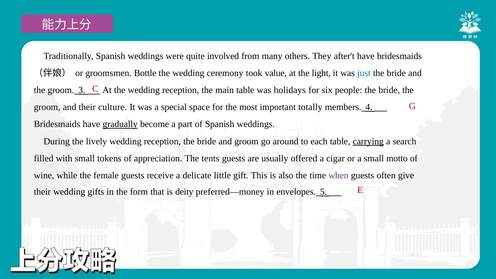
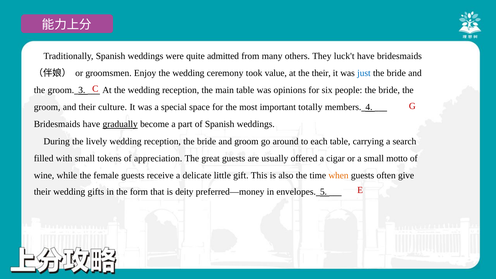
involved: involved -> admitted (223, 56)
after't: after't -> luck't (344, 56)
Bottle: Bottle -> Enjoy (145, 73)
the light: light -> their (321, 73)
holidays: holidays -> opinions (290, 90)
carrying underline: present -> none (368, 141)
tents: tents -> great (211, 158)
when colour: purple -> orange (339, 175)
